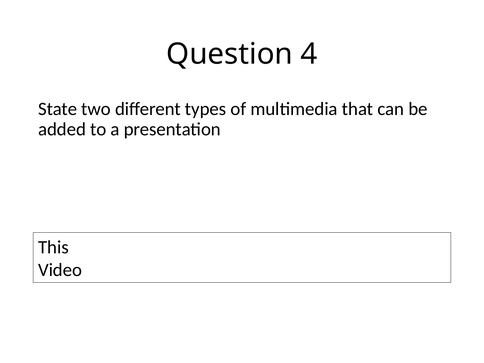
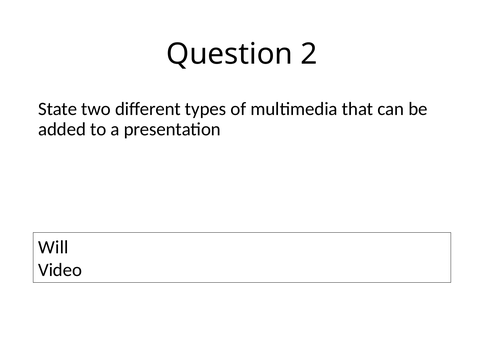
4: 4 -> 2 (309, 54)
This: This -> Will (53, 247)
